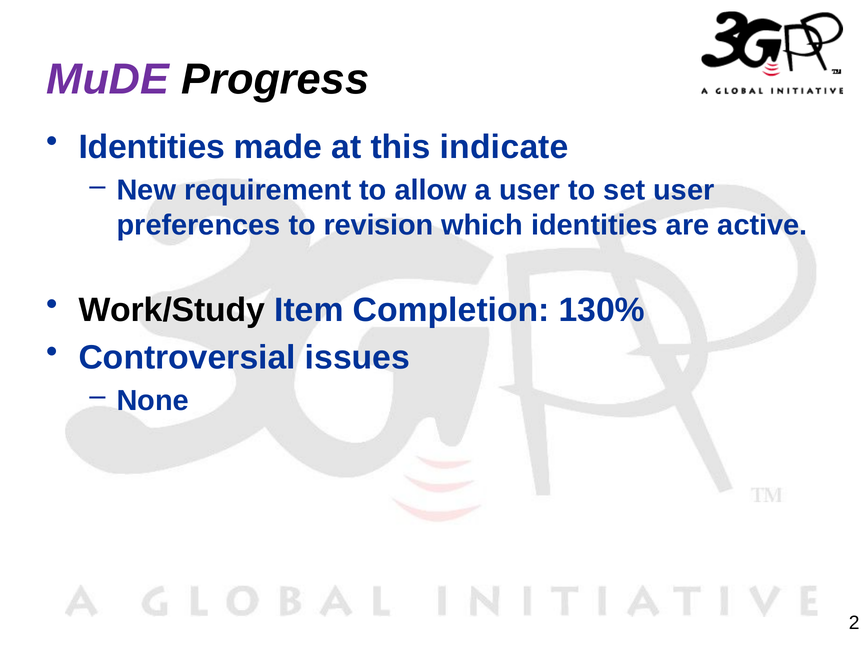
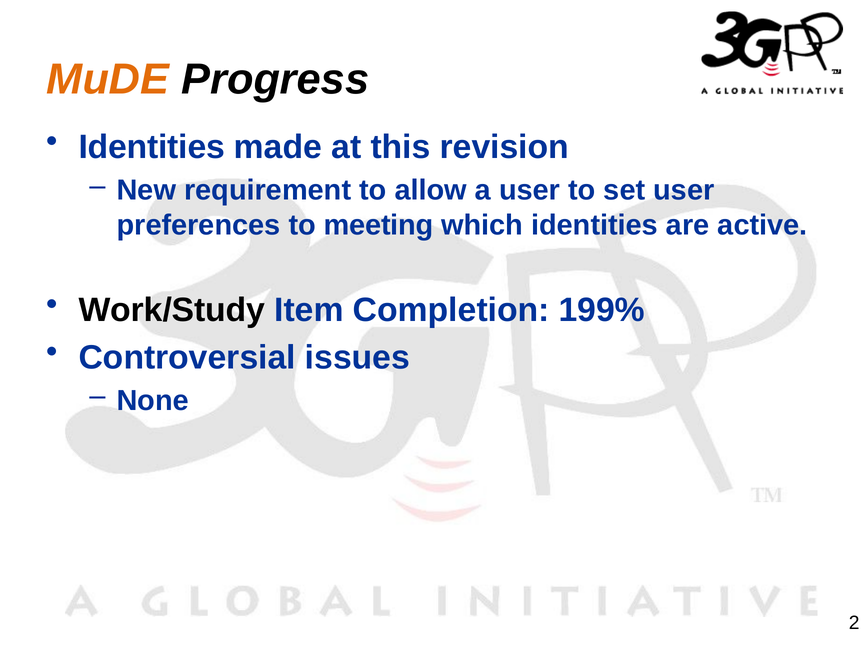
MuDE colour: purple -> orange (108, 79)
indicate: indicate -> revision (504, 147)
revision: revision -> meeting (379, 225)
130%: 130% -> 199% (602, 310)
